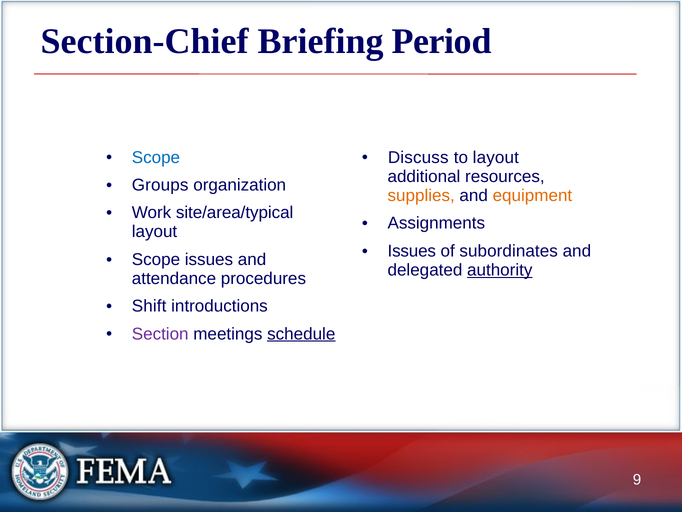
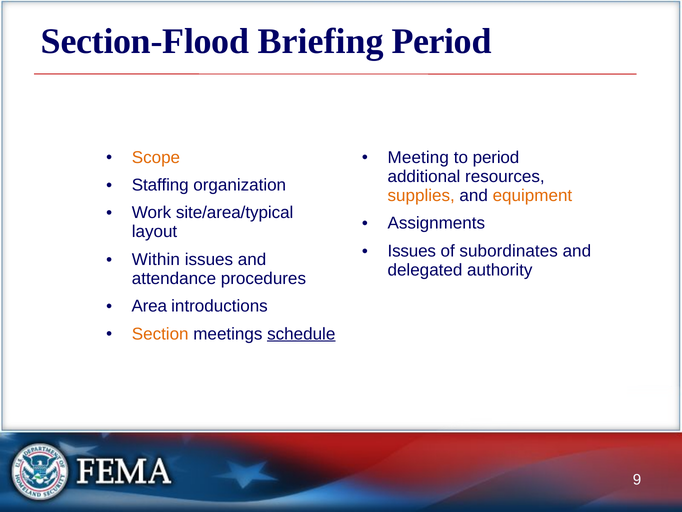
Section-Chief: Section-Chief -> Section-Flood (145, 41)
Scope colour: blue -> orange (156, 157)
Discuss: Discuss -> Meeting (418, 157)
to layout: layout -> period (496, 157)
Groups: Groups -> Staffing (160, 185)
Scope: Scope -> Within (156, 259)
authority underline: present -> none (500, 270)
Shift: Shift -> Area (149, 306)
Section colour: purple -> orange (160, 334)
